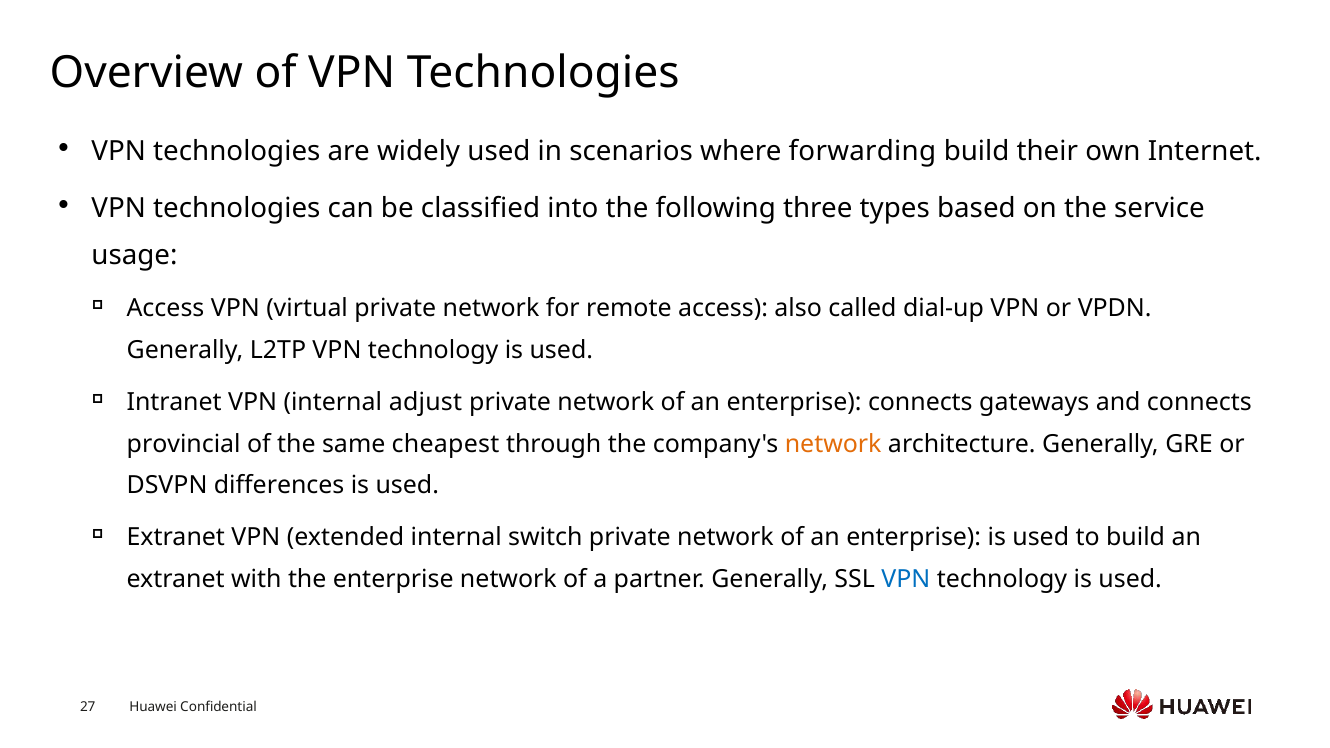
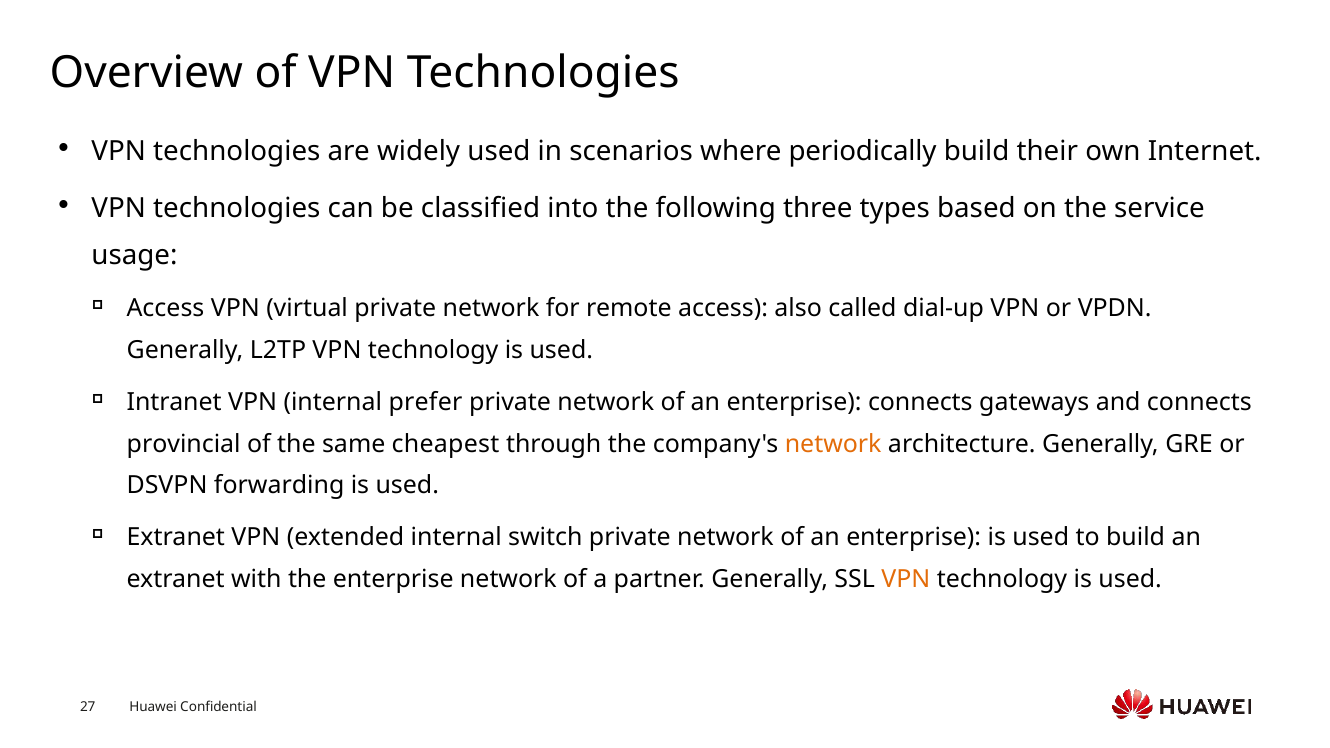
forwarding: forwarding -> periodically (863, 151)
adjust: adjust -> prefer (425, 402)
differences: differences -> forwarding (279, 486)
VPN colour: blue -> orange (906, 580)
